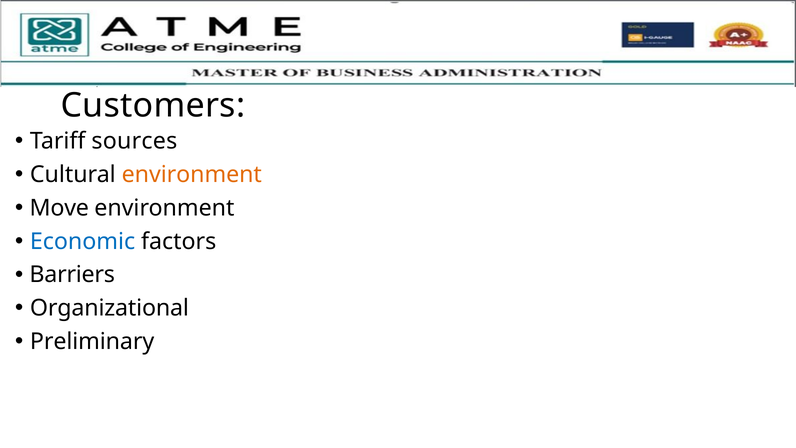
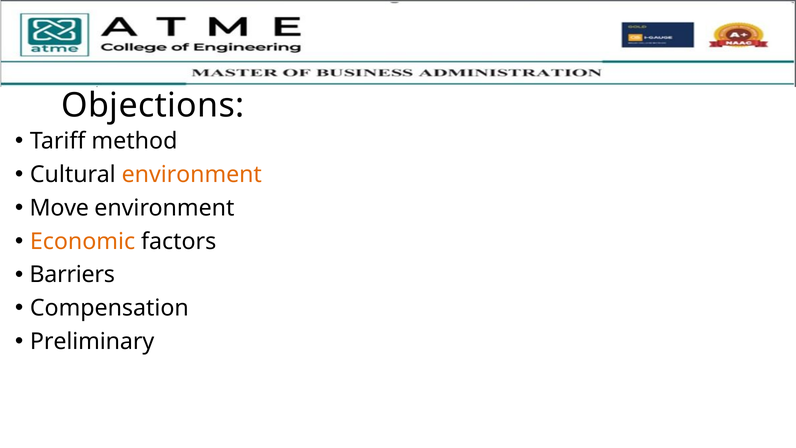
Customers: Customers -> Objections (153, 105)
sources: sources -> method (134, 141)
Economic colour: blue -> orange (83, 241)
Organizational: Organizational -> Compensation (109, 308)
